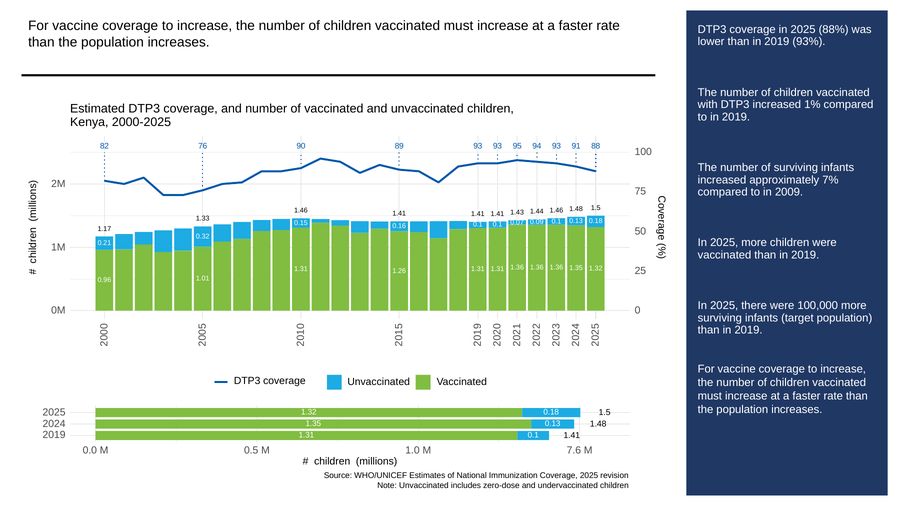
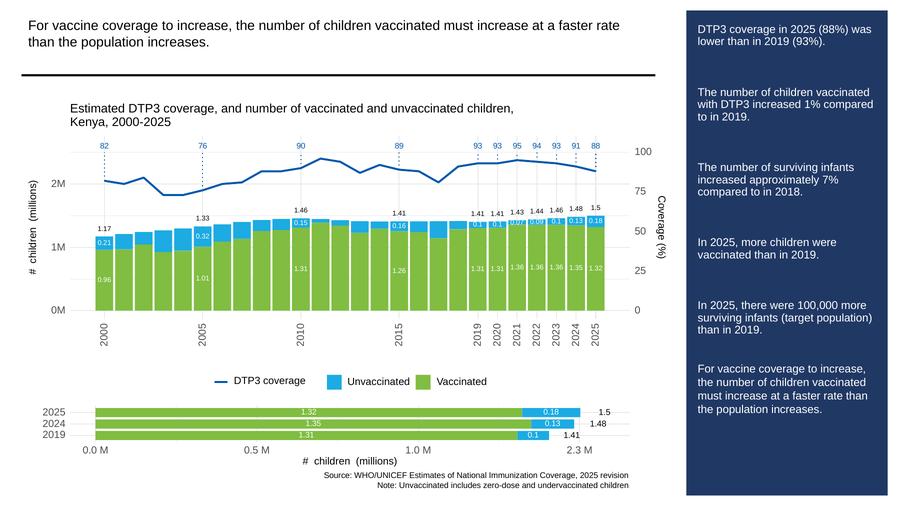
2009: 2009 -> 2018 (789, 192)
7.6: 7.6 -> 2.3 (574, 450)
